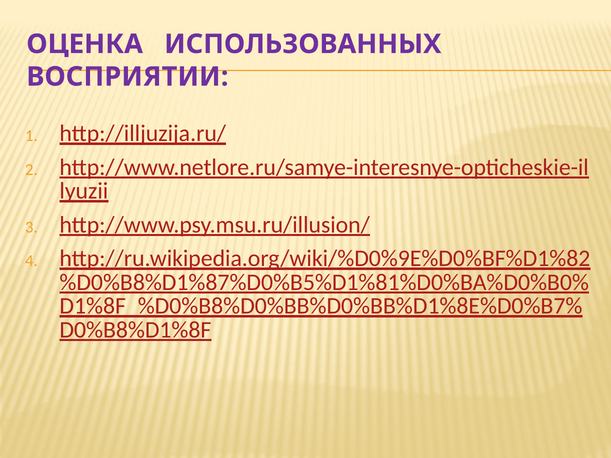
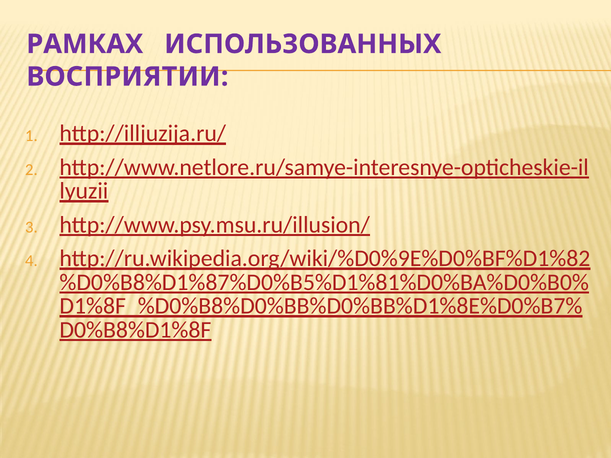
ОЦЕНКА: ОЦЕНКА -> РАМКАХ (85, 44)
